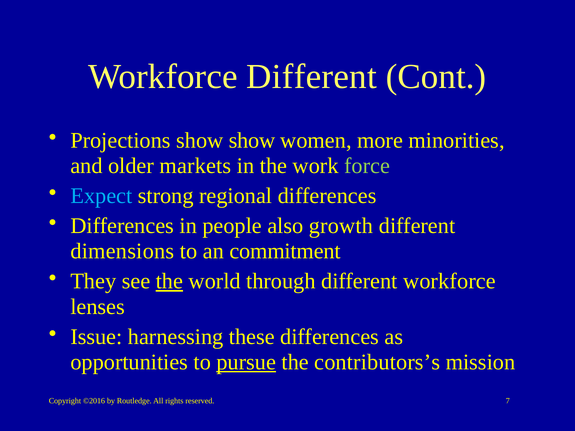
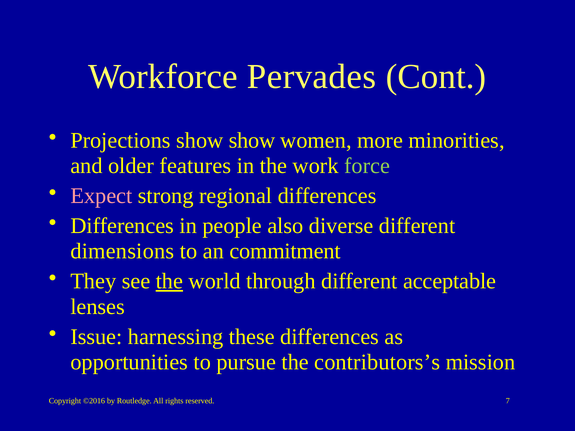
Workforce Different: Different -> Pervades (311, 77)
markets: markets -> features (195, 166)
Expect colour: light blue -> pink (101, 196)
growth: growth -> diverse (341, 226)
different workforce: workforce -> acceptable (450, 281)
pursue underline: present -> none (246, 362)
